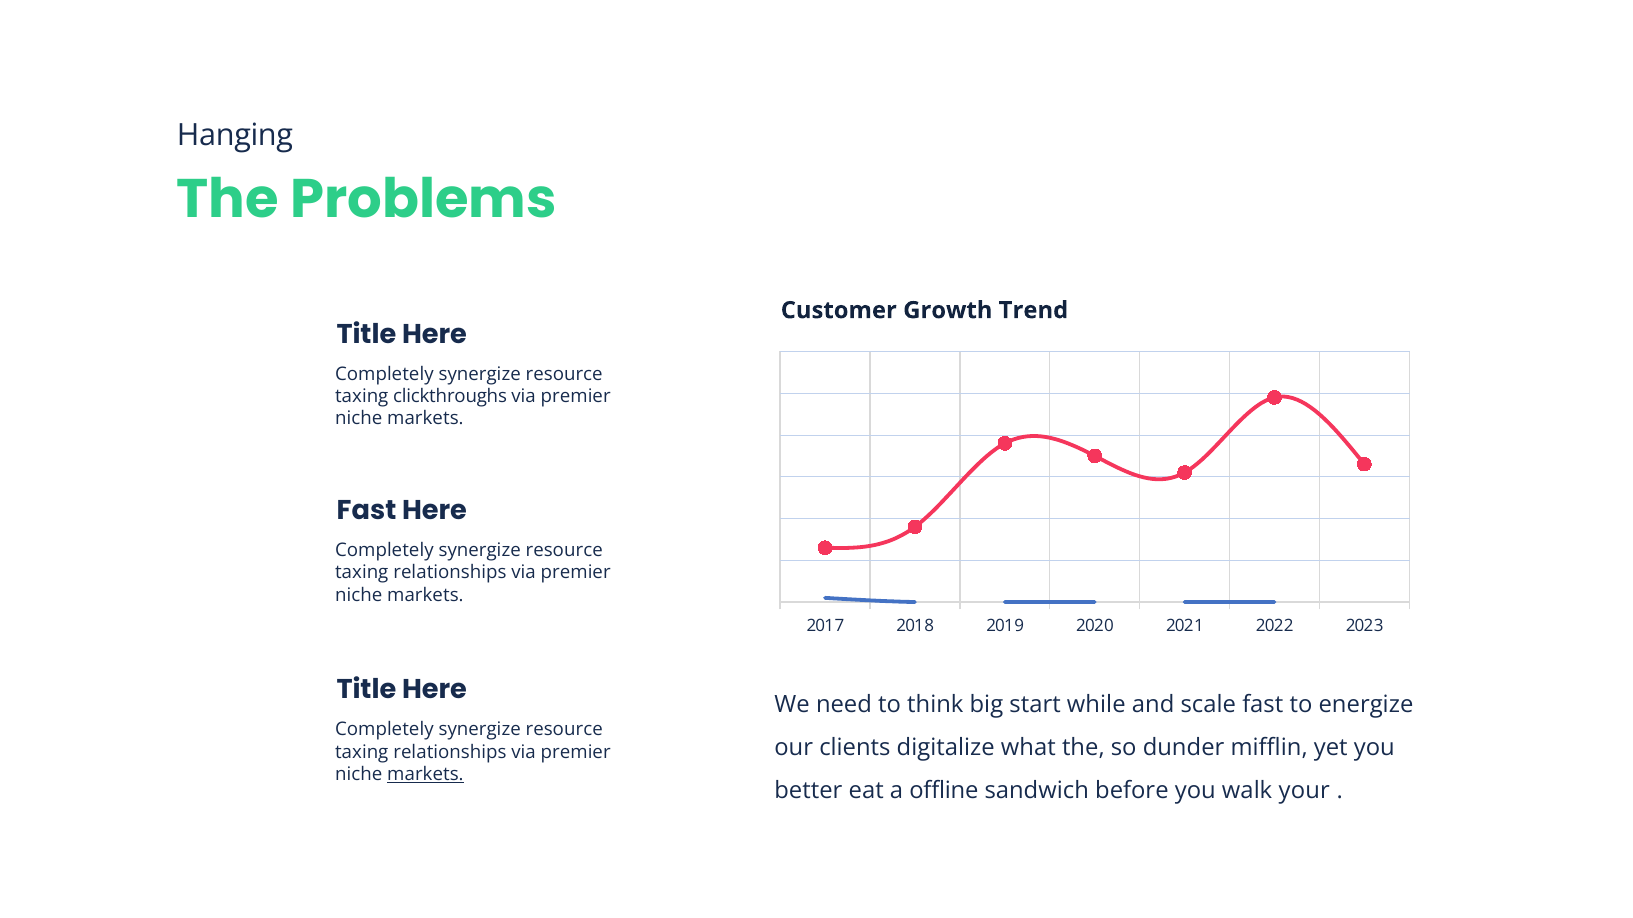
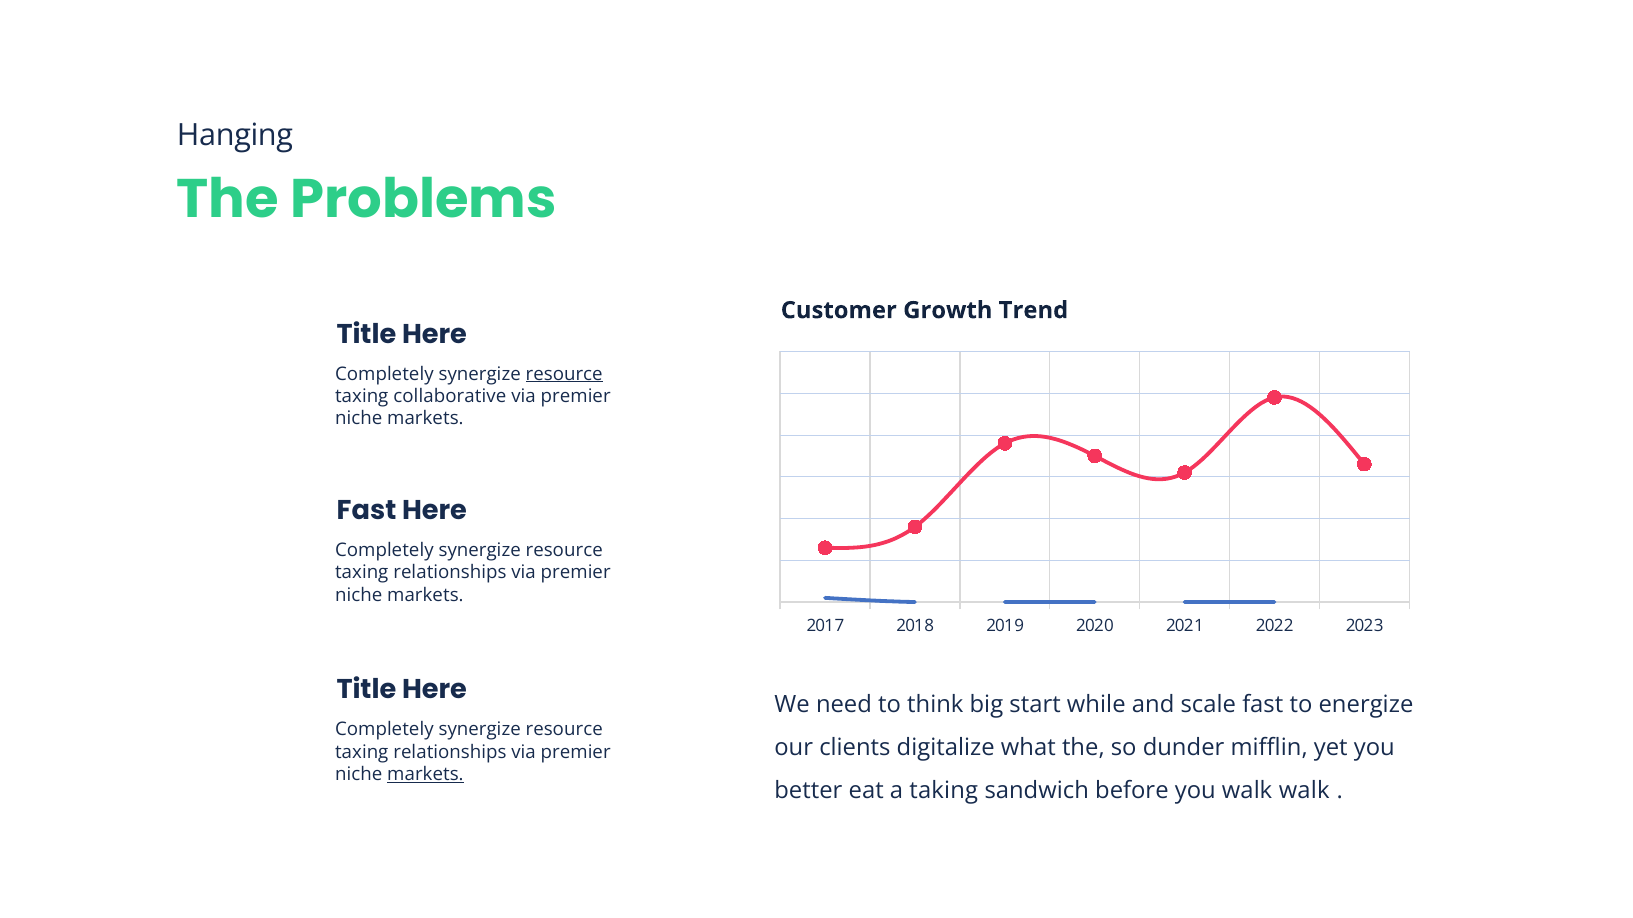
resource underline: none -> present (564, 374)
clickthroughs: clickthroughs -> collaborative (450, 397)
offline: offline -> taking (944, 791)
walk your: your -> walk (1304, 791)
